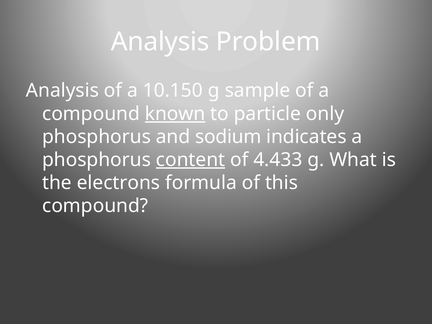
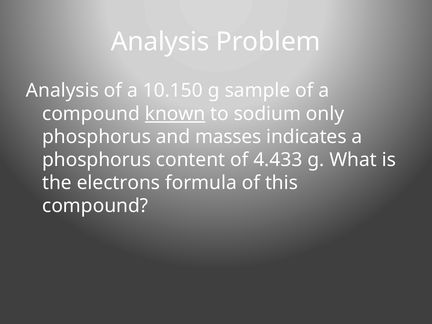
particle: particle -> sodium (267, 114)
sodium: sodium -> masses (228, 137)
content underline: present -> none (191, 160)
